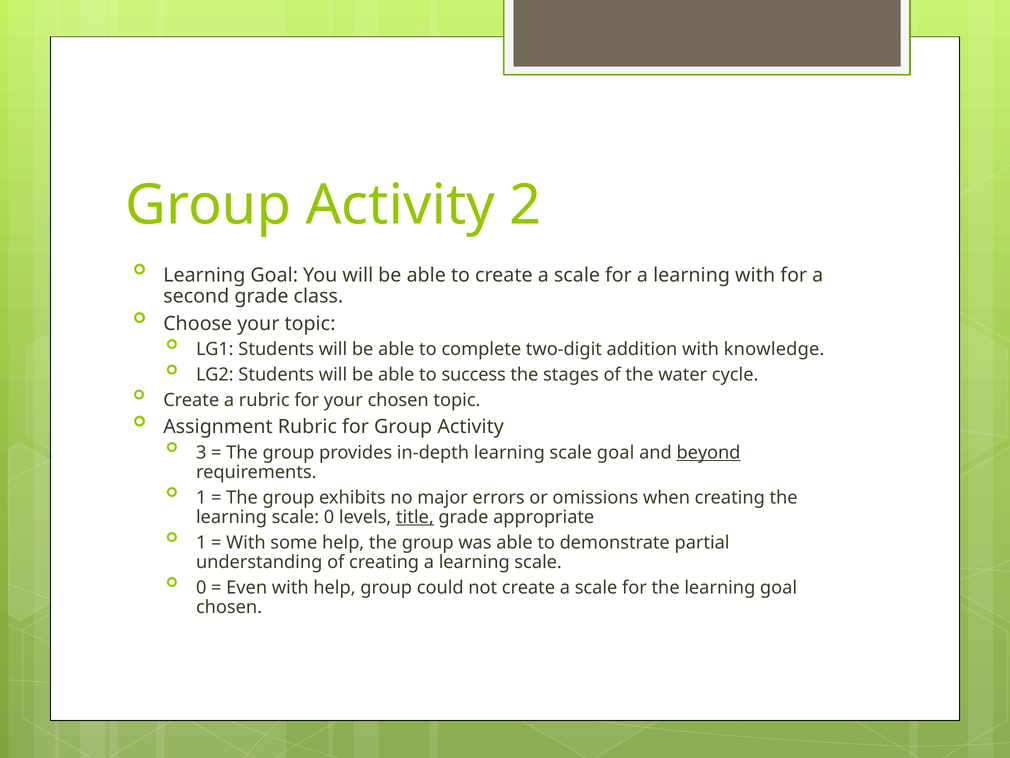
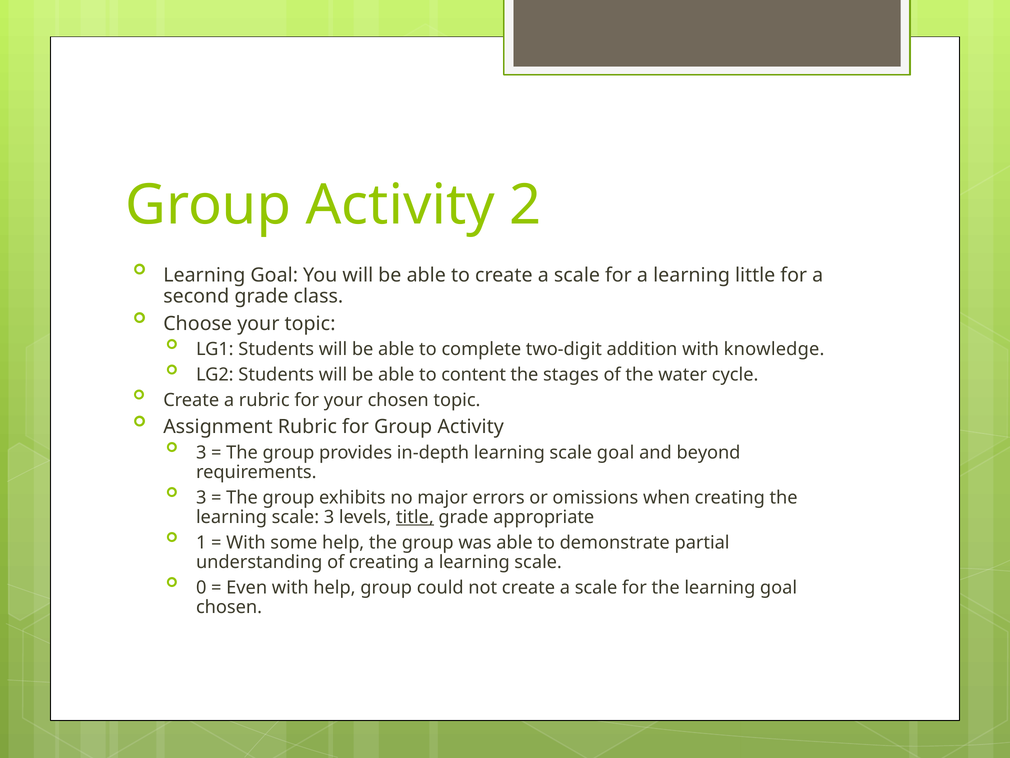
learning with: with -> little (755, 275)
success: success -> content (474, 374)
beyond underline: present -> none (709, 452)
1: 1 -> 3 (201, 497)
scale 0: 0 -> 3 (329, 517)
